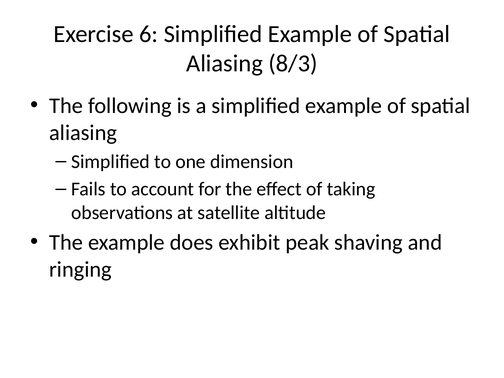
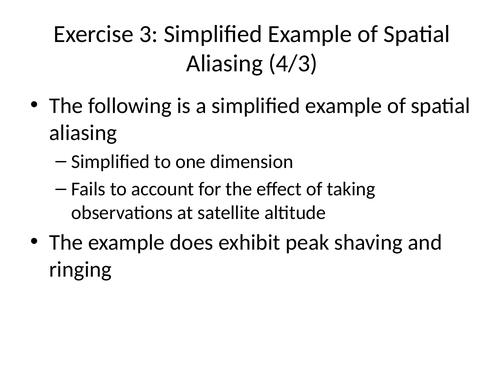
6: 6 -> 3 (149, 34)
8/3: 8/3 -> 4/3 (293, 63)
